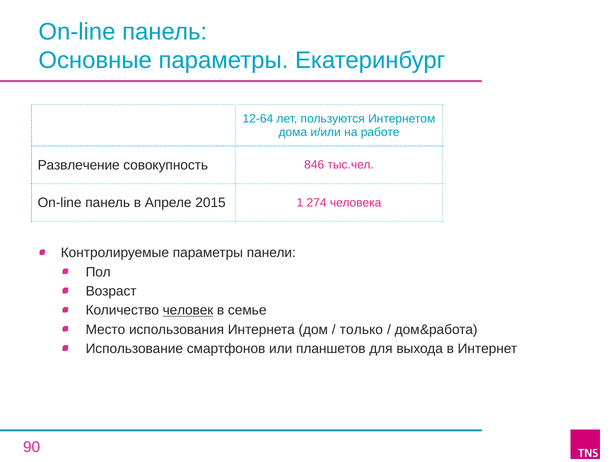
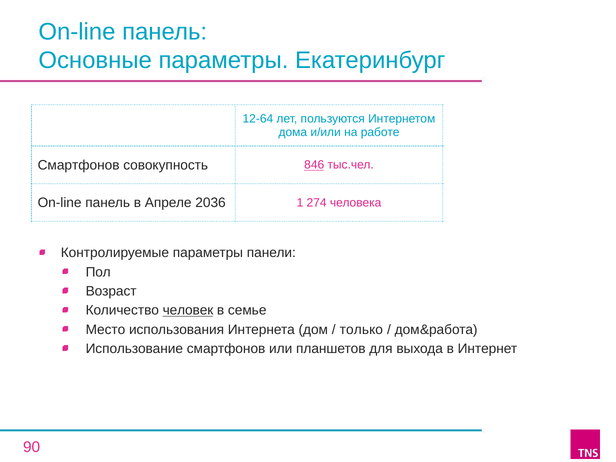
Развлечение: Развлечение -> Смартфонов (79, 165)
846 underline: none -> present (314, 165)
2015: 2015 -> 2036 (211, 203)
